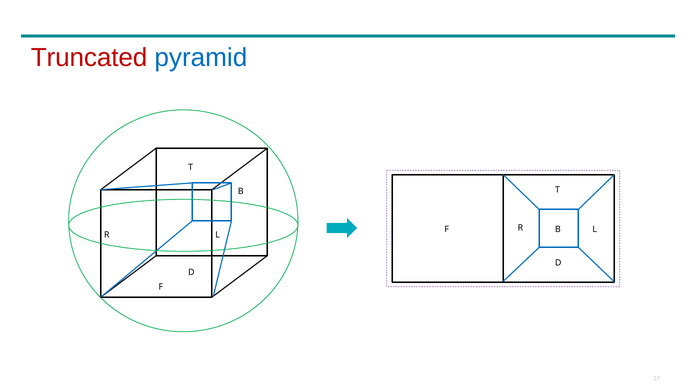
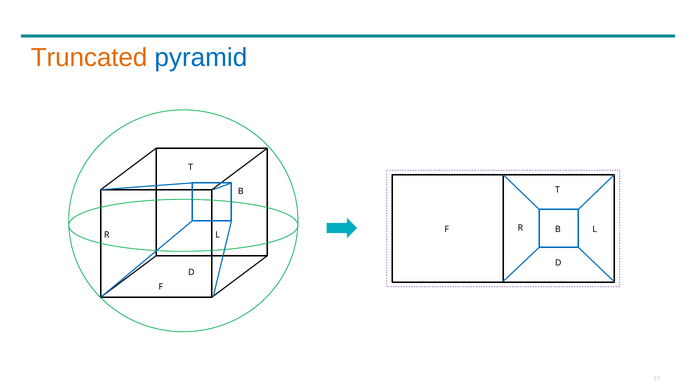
Truncated colour: red -> orange (89, 58)
